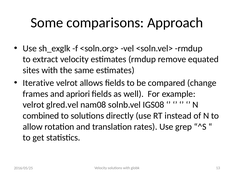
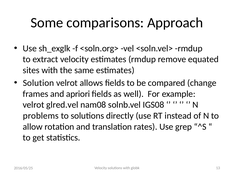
Iterative: Iterative -> Solution (38, 83)
combined: combined -> problems (41, 115)
